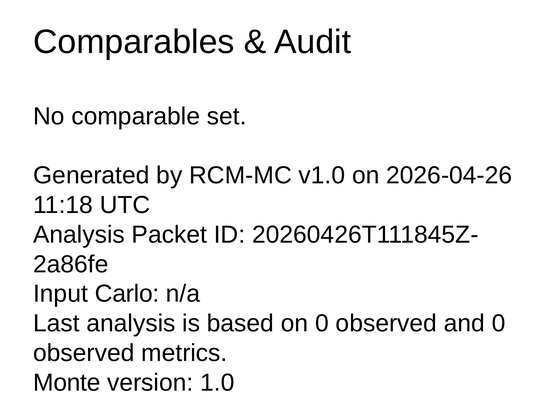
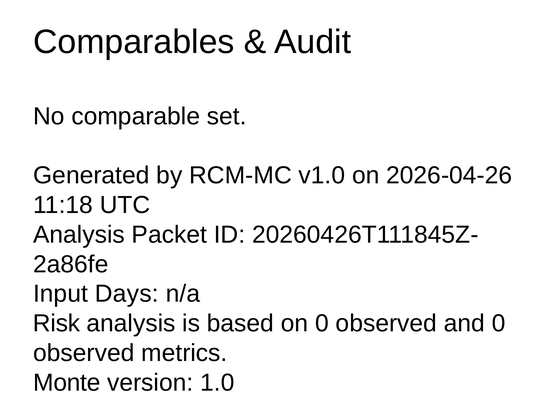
Carlo: Carlo -> Days (127, 293)
Last: Last -> Risk (56, 323)
